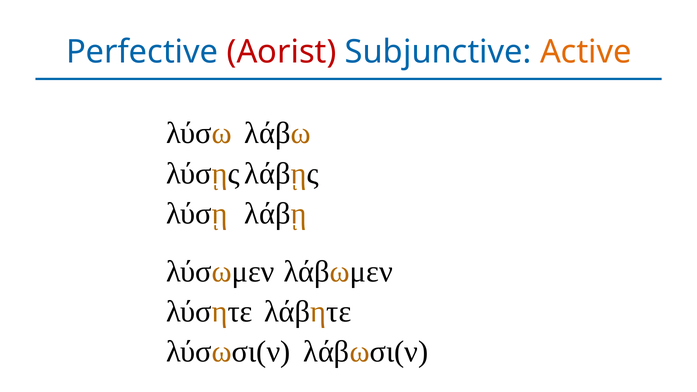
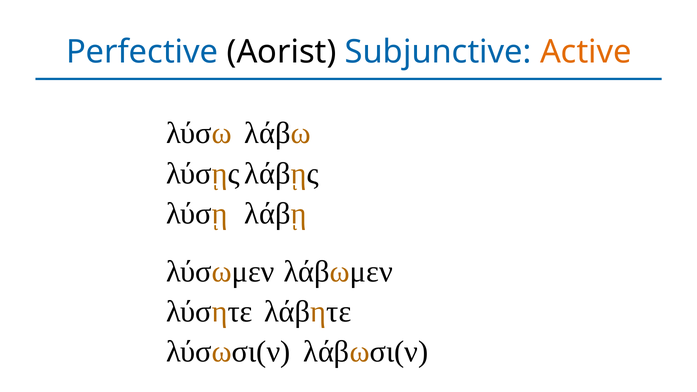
Aorist colour: red -> black (282, 52)
